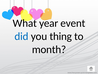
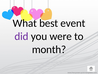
year: year -> best (49, 23)
did colour: blue -> purple (21, 36)
thing: thing -> were (61, 36)
